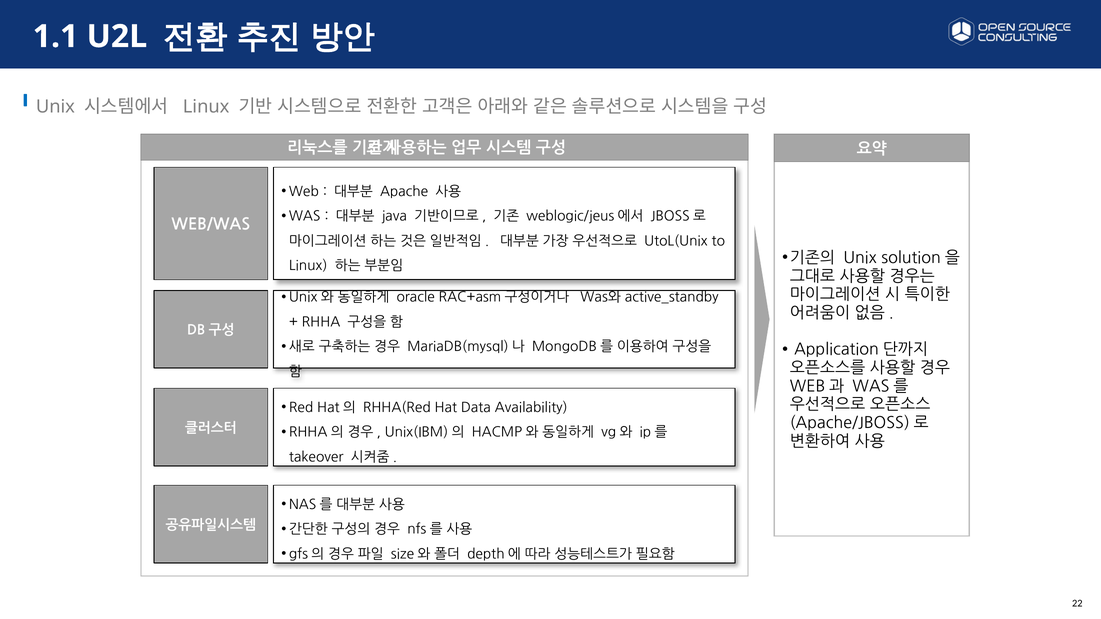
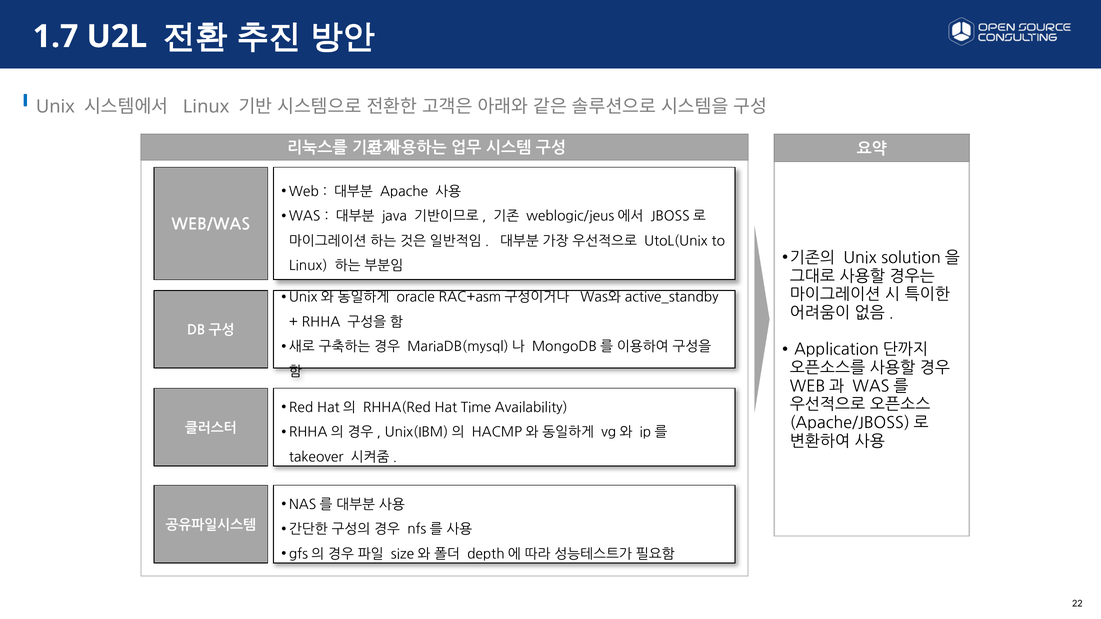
1.1: 1.1 -> 1.7 (56, 37)
Data: Data -> Time (476, 408)
